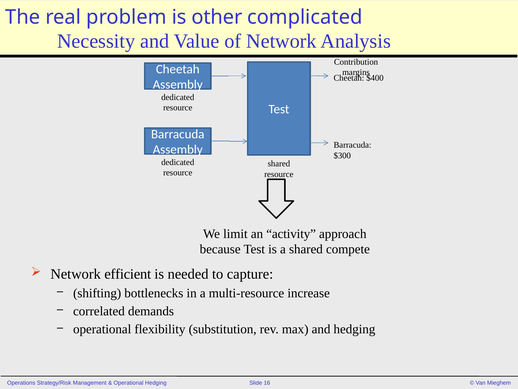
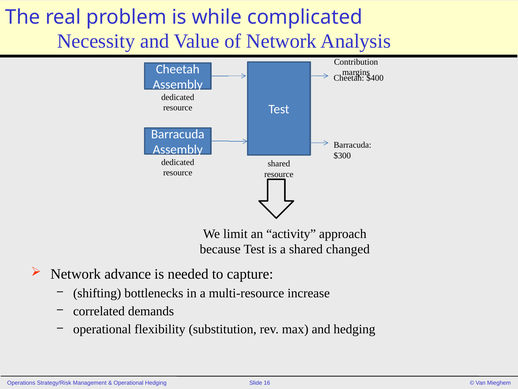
other: other -> while (217, 17)
compete: compete -> changed (348, 249)
efficient: efficient -> advance (128, 274)
